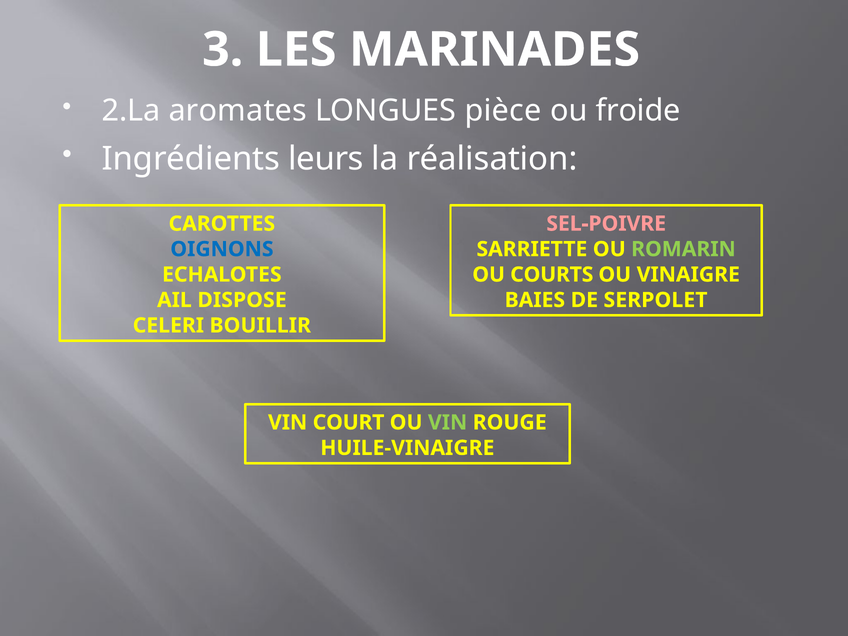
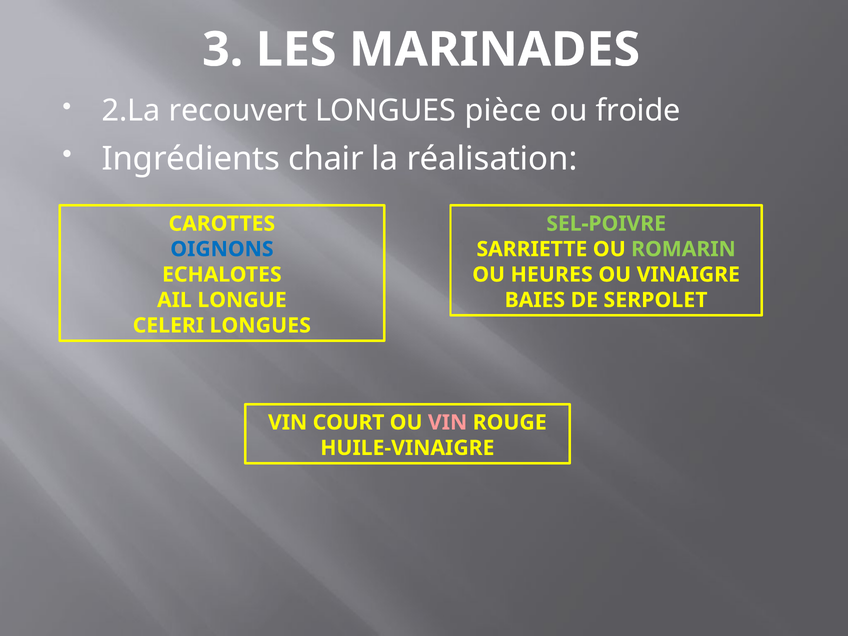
aromates: aromates -> recouvert (238, 111)
leurs: leurs -> chair (326, 159)
SEL-POIVRE colour: pink -> light green (606, 224)
COURTS: COURTS -> HEURES (552, 275)
DISPOSE: DISPOSE -> LONGUE (242, 300)
CELERI BOUILLIR: BOUILLIR -> LONGUES (260, 325)
VIN colour: light green -> pink (448, 422)
